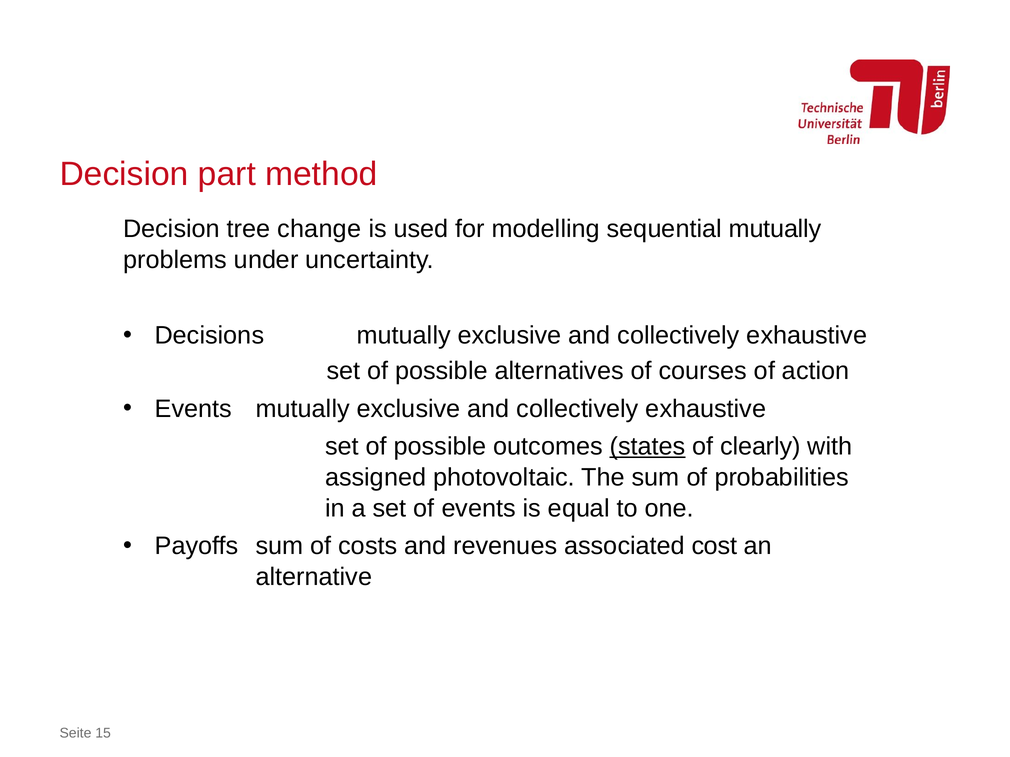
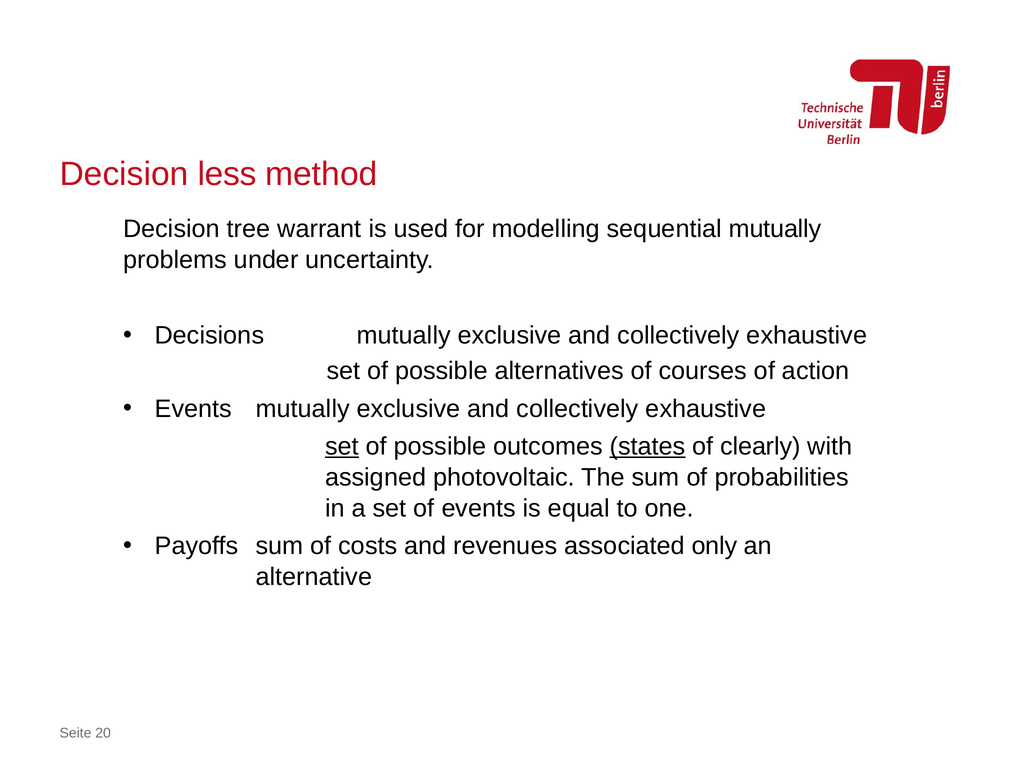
part: part -> less (227, 174)
change: change -> warrant (319, 229)
set underline: none -> present (342, 447)
cost: cost -> only (714, 546)
15: 15 -> 20 (103, 734)
